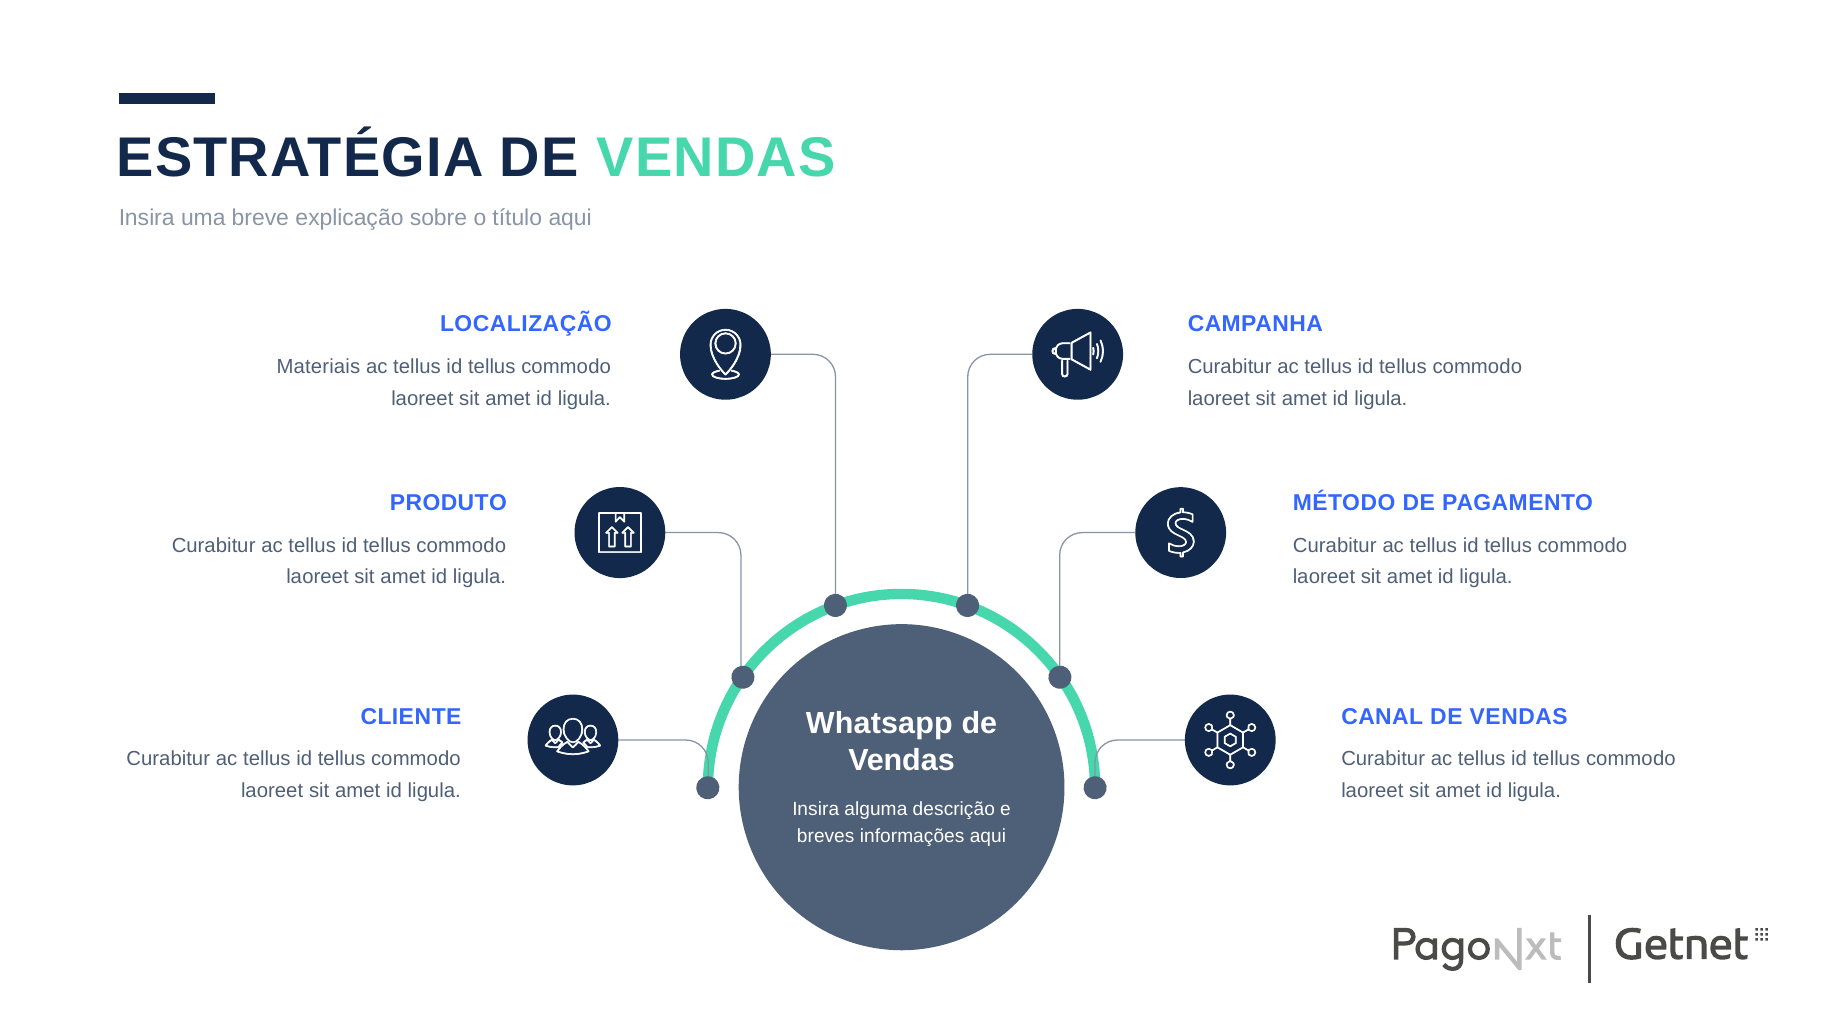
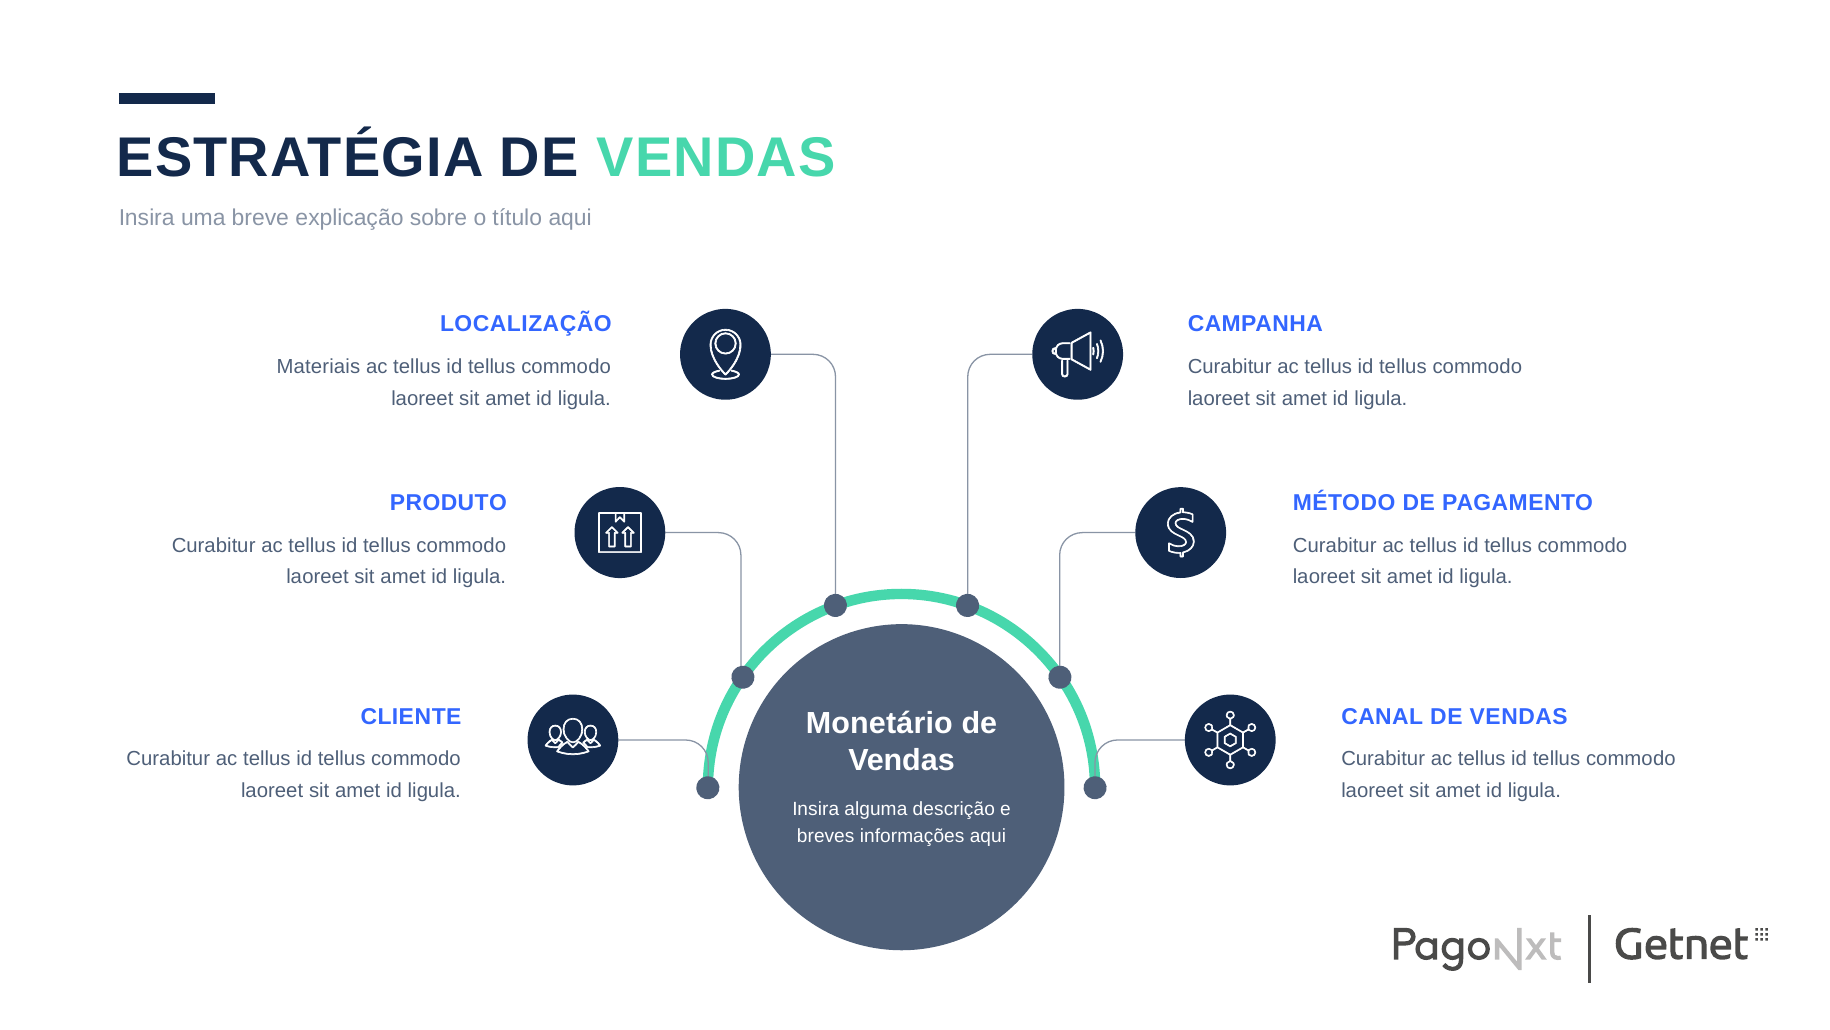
Whatsapp: Whatsapp -> Monetário (879, 723)
